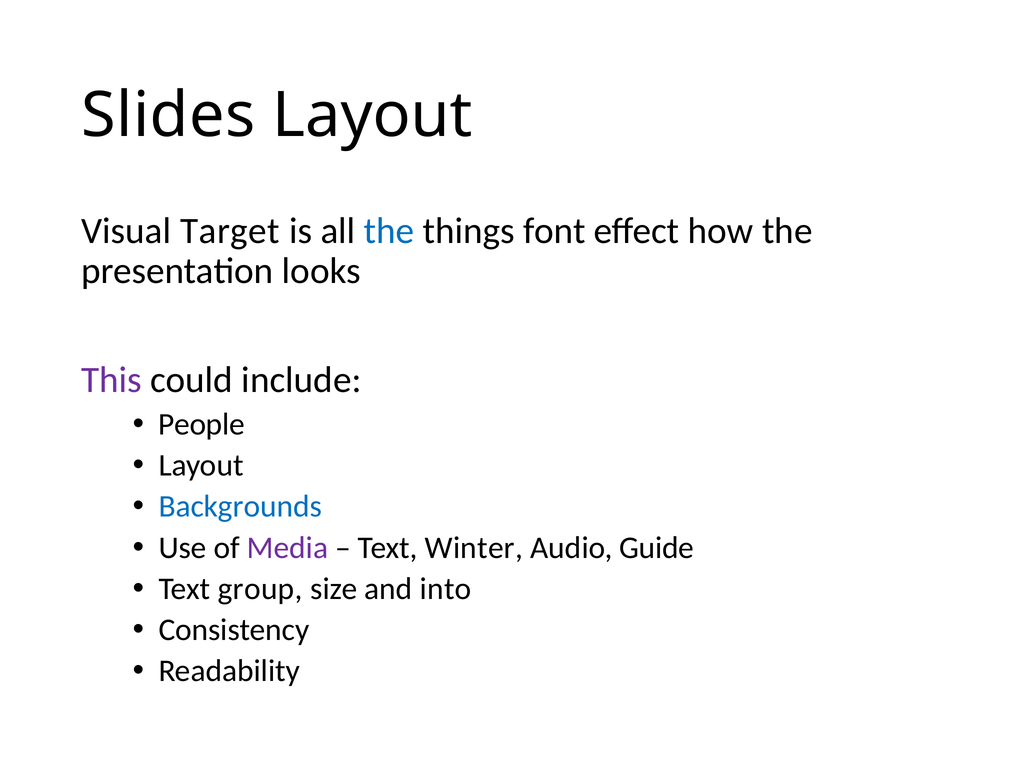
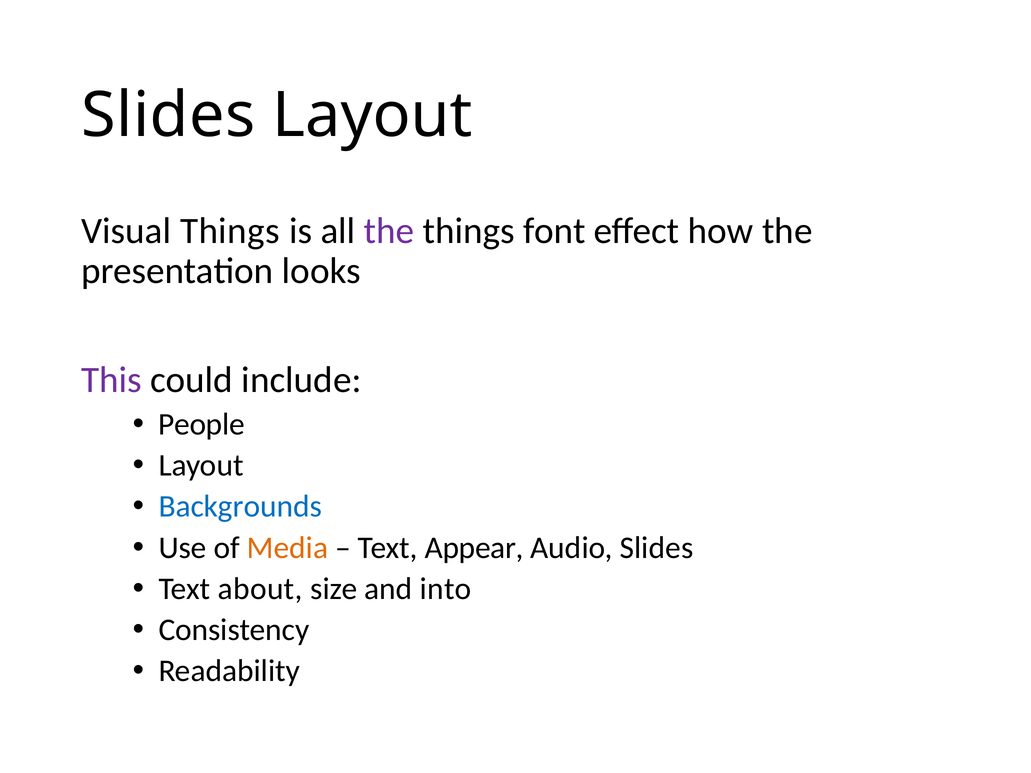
Visual Target: Target -> Things (230, 231)
the colour: blue -> purple (389, 231)
Media colour: purple -> orange (288, 548)
Winter: Winter -> Appear (474, 548)
Audio Guide: Guide -> Slides (656, 548)
group: group -> about (260, 589)
